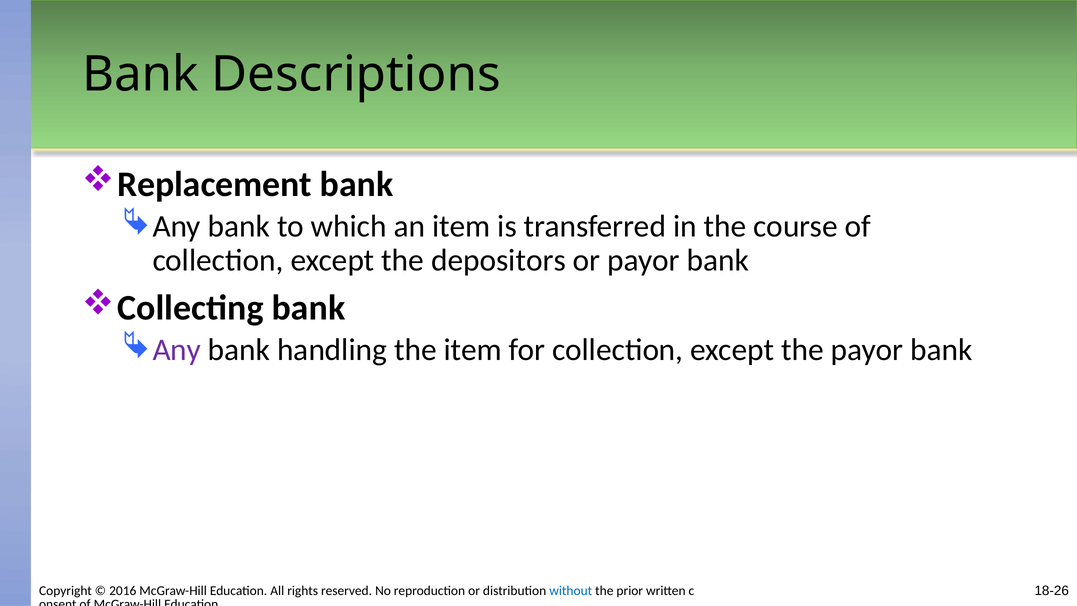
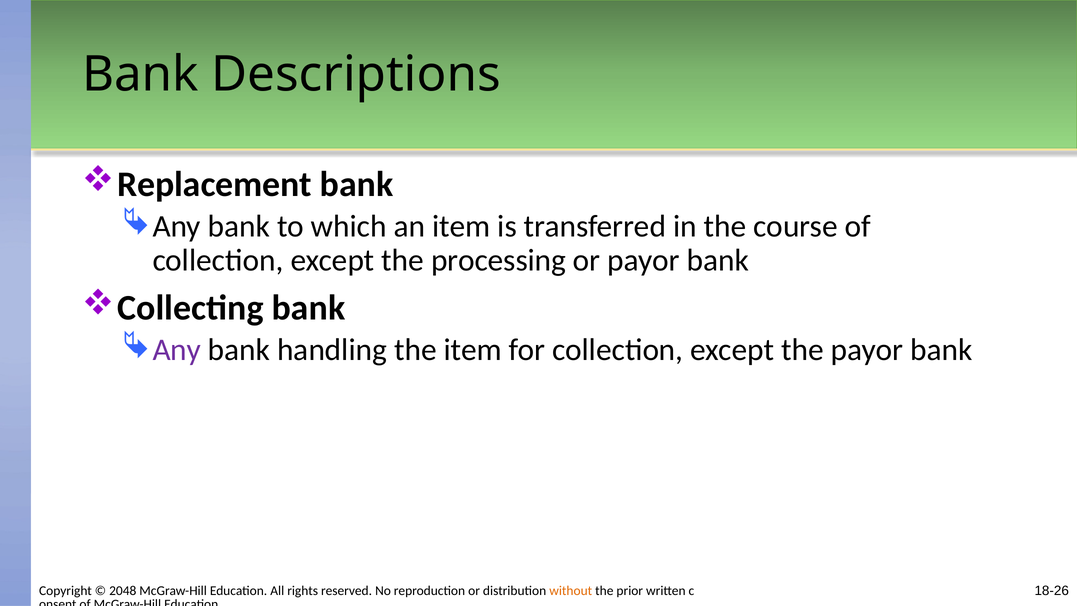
depositors: depositors -> processing (498, 260)
2016: 2016 -> 2048 (123, 590)
without colour: blue -> orange (571, 590)
